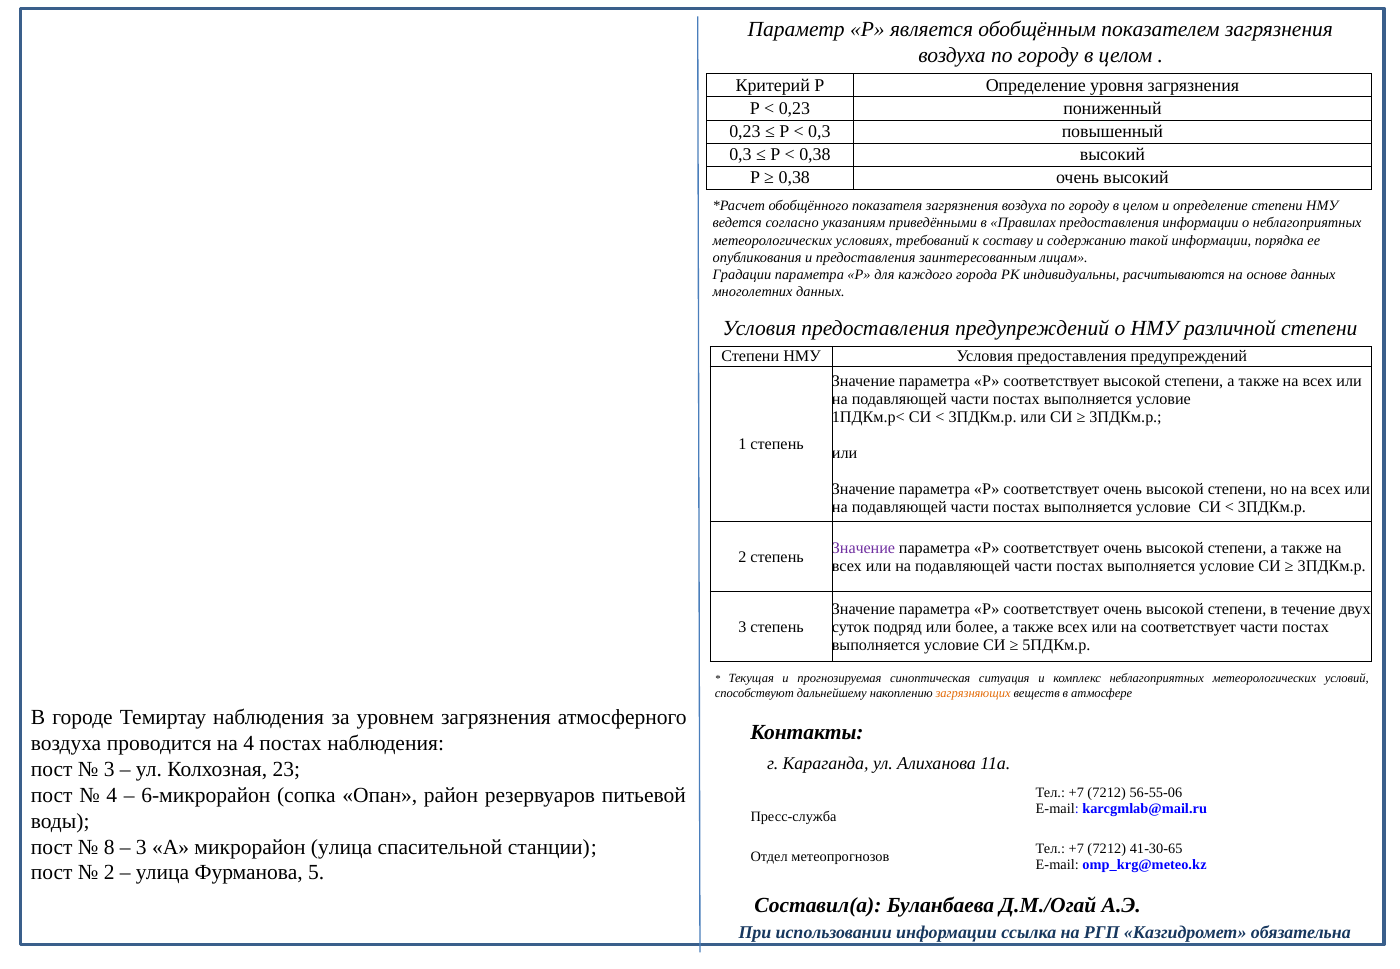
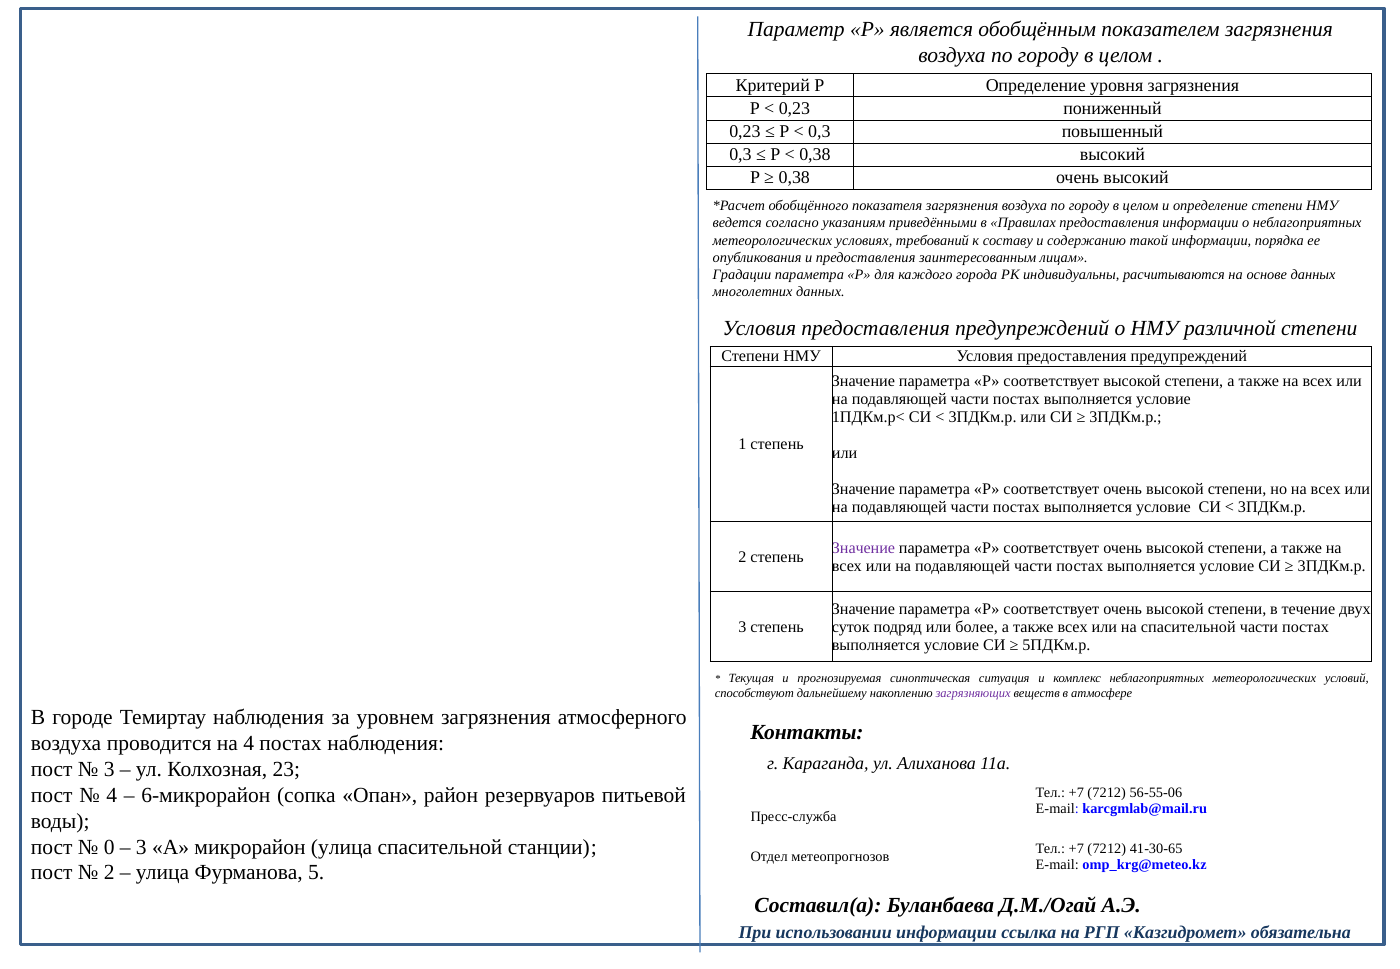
на соответствует: соответствует -> спасительной (1188, 627)
загрязняющих colour: orange -> purple (973, 694)
8: 8 -> 0 (109, 847)
